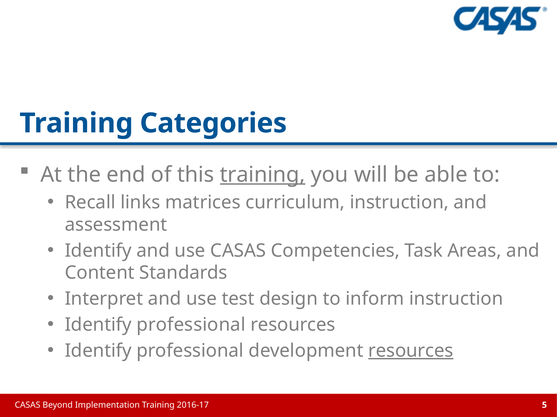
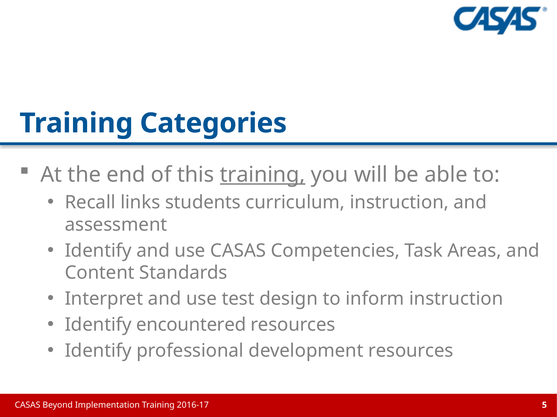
matrices: matrices -> students (203, 203)
professional: professional -> encountered (191, 325)
resources underline: present -> none (411, 351)
